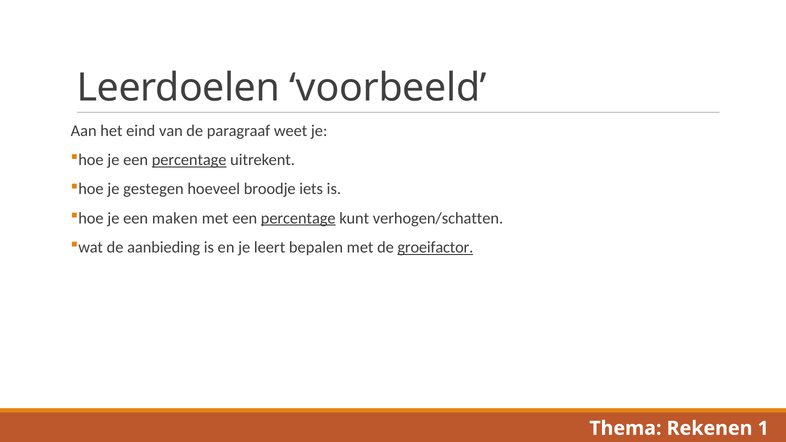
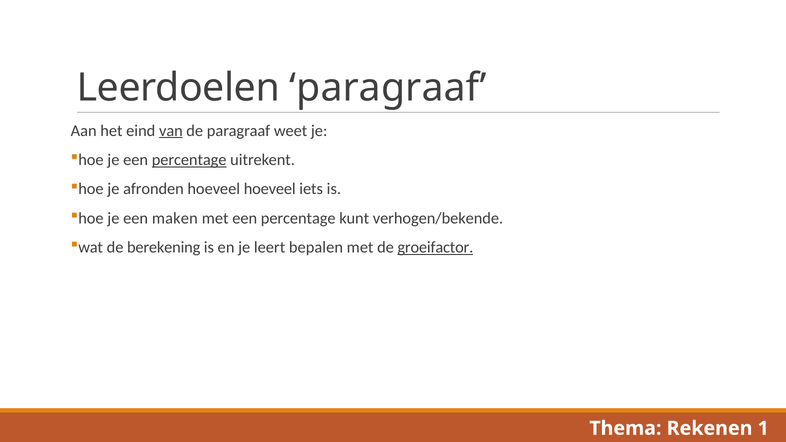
Leerdoelen voorbeeld: voorbeeld -> paragraaf (388, 88)
van underline: none -> present (171, 131)
gestegen: gestegen -> afronden (153, 189)
hoeveel broodje: broodje -> hoeveel (270, 189)
percentage underline: present -> none (298, 218)
verhogen/schatten: verhogen/schatten -> verhogen/bekende (438, 218)
aanbieding: aanbieding -> berekening (164, 247)
